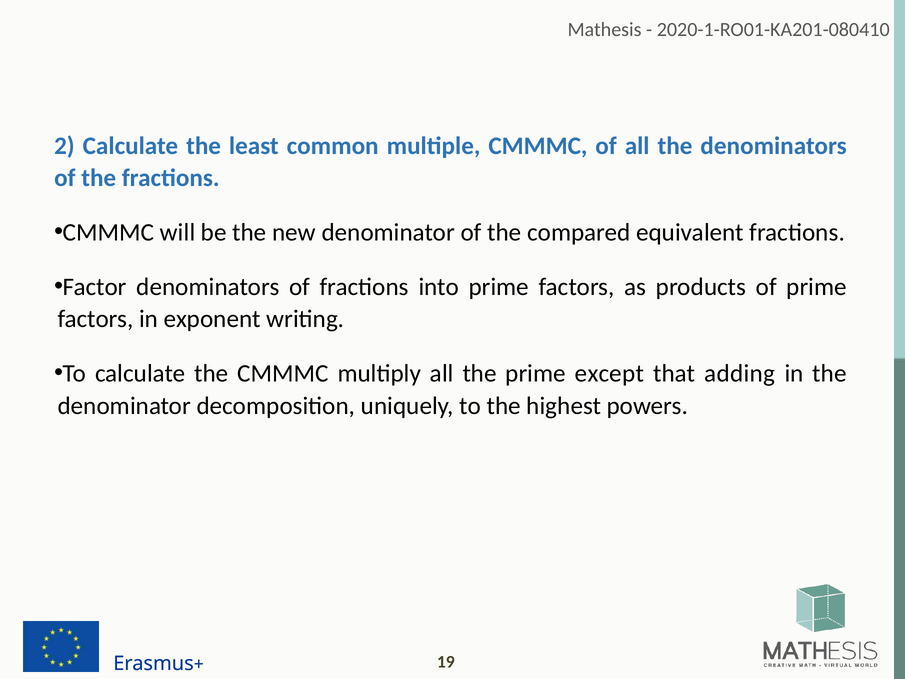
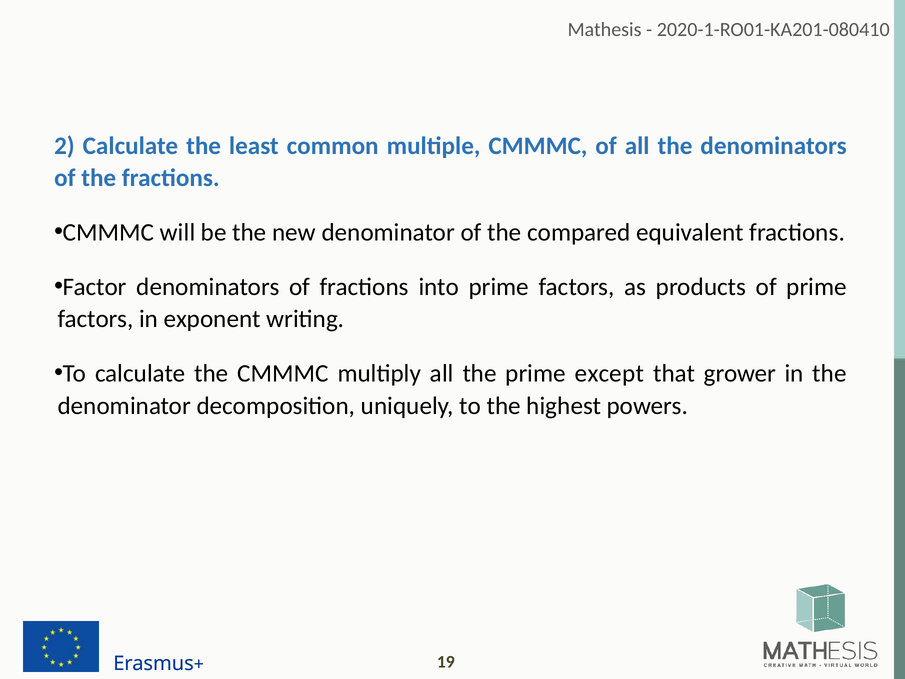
adding: adding -> grower (740, 373)
